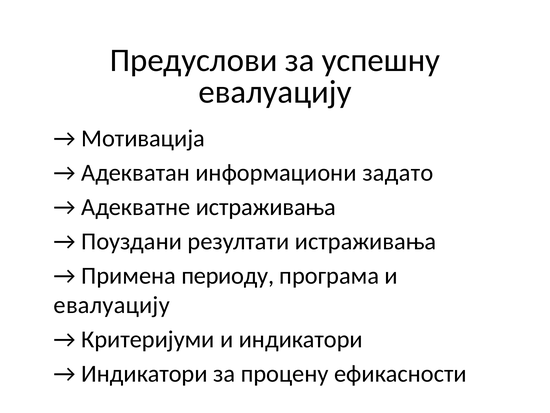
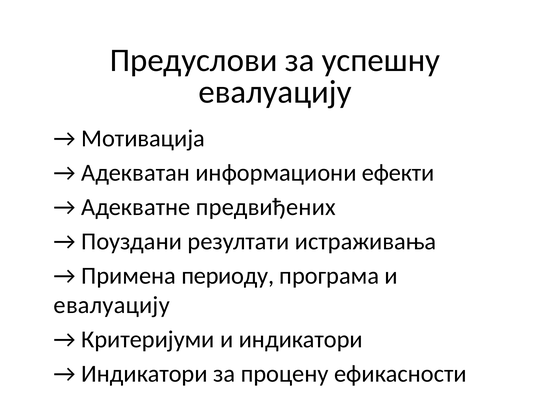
задато: задато -> ефекти (398, 173)
Адекватне истраживања: истраживања -> предвиђених (266, 207)
